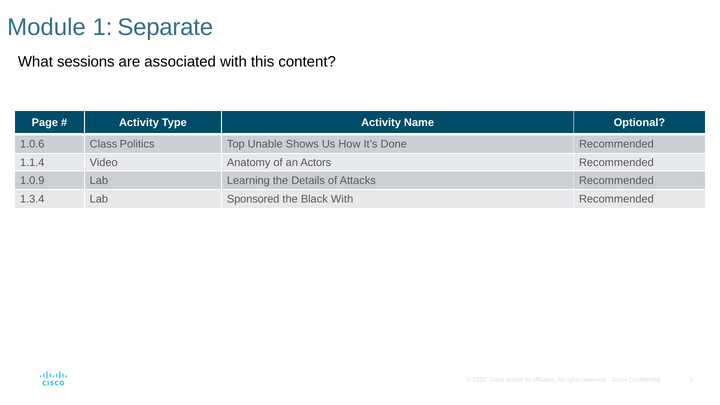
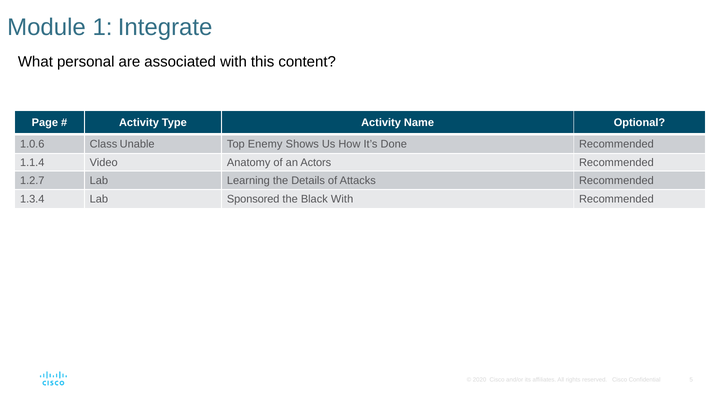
Separate: Separate -> Integrate (165, 27)
sessions: sessions -> personal (86, 62)
Politics: Politics -> Unable (137, 144)
Unable: Unable -> Enemy (265, 144)
1.0.9: 1.0.9 -> 1.2.7 (32, 181)
